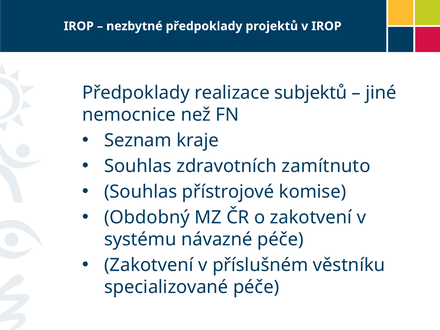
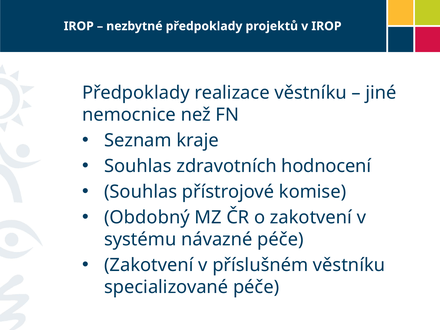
realizace subjektů: subjektů -> věstníku (311, 93)
zamítnuto: zamítnuto -> hodnocení (326, 166)
